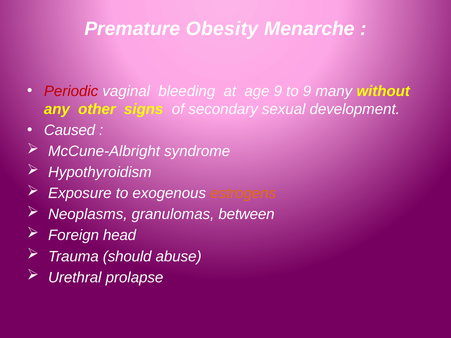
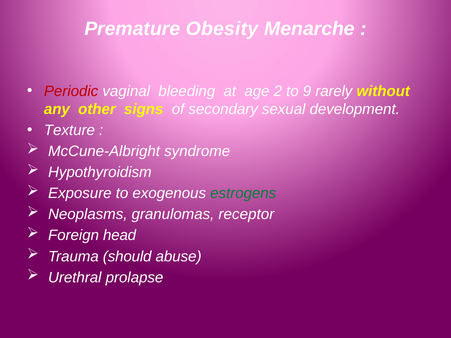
age 9: 9 -> 2 (278, 91)
many: many -> rarely (334, 91)
Caused: Caused -> Texture (69, 130)
estrogens colour: orange -> green (243, 193)
between: between -> receptor (246, 215)
